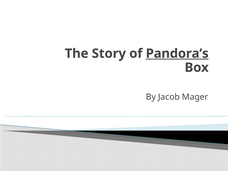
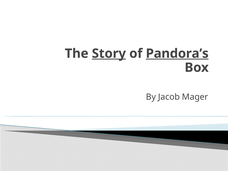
Story underline: none -> present (109, 54)
